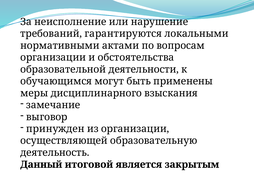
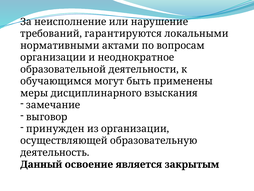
обстоятельства: обстоятельства -> неоднократное (136, 57)
итоговой: итоговой -> освоение (89, 164)
